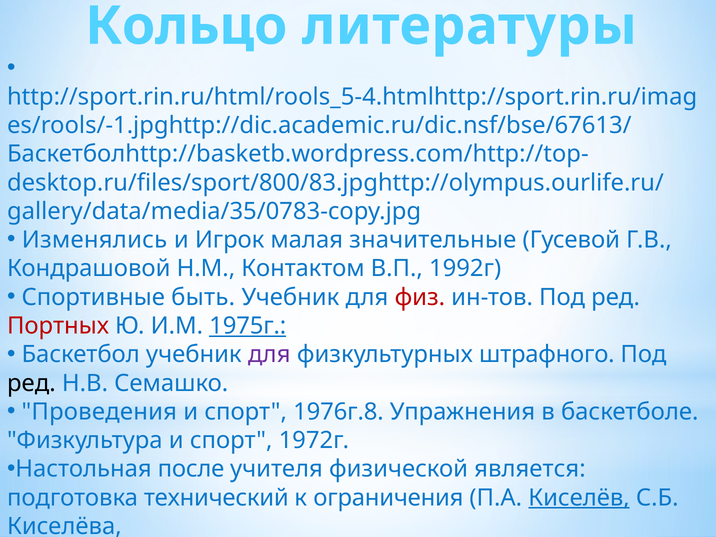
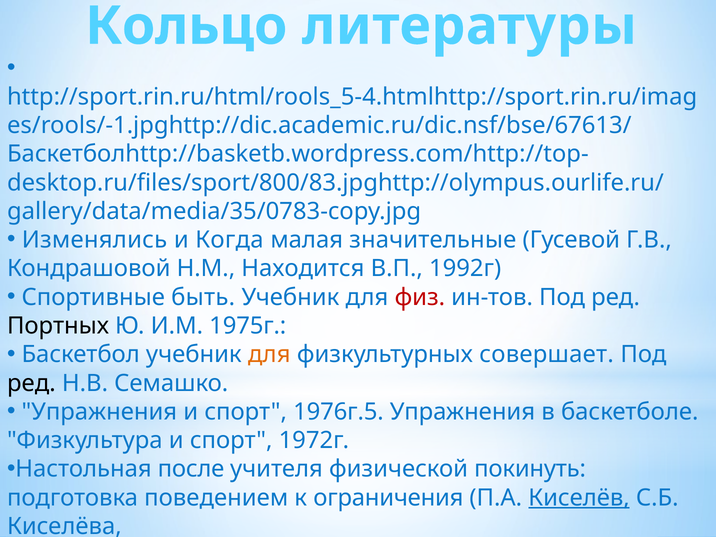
Игрок: Игрок -> Когда (229, 240)
Контактом: Контактом -> Находится (303, 269)
Портных colour: red -> black (58, 326)
1975г underline: present -> none (248, 326)
для colour: purple -> orange (269, 354)
штрафного: штрафного -> совершает (547, 354)
Проведения: Проведения -> Упражнения (99, 412)
1976г.8: 1976г.8 -> 1976г.5 (338, 412)
является: является -> покинуть (530, 469)
технический: технический -> поведением (216, 498)
